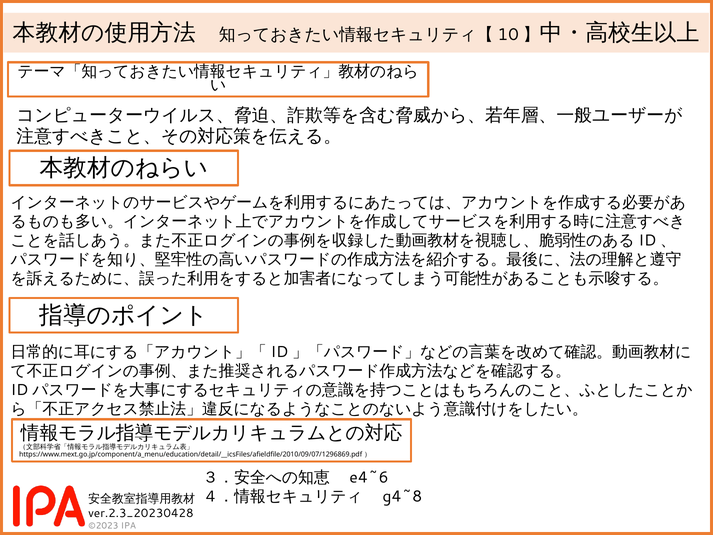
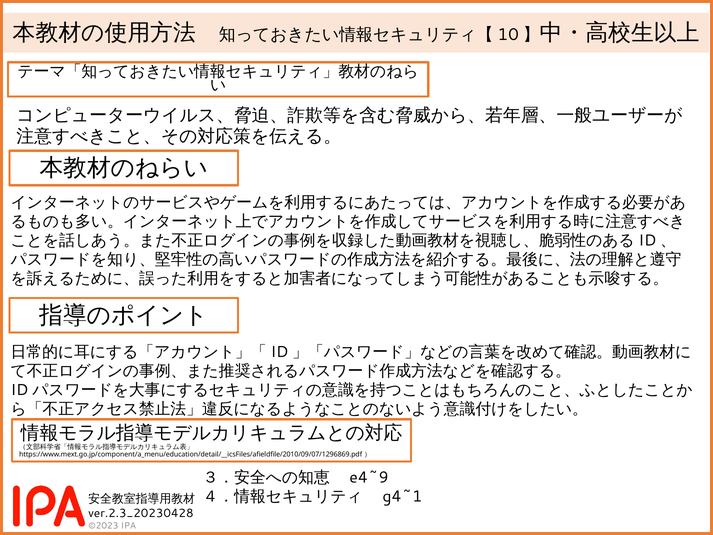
e4~6: e4~6 -> e4~9 (369, 477)
g4~8: g4~8 -> g4~1 (402, 496)
